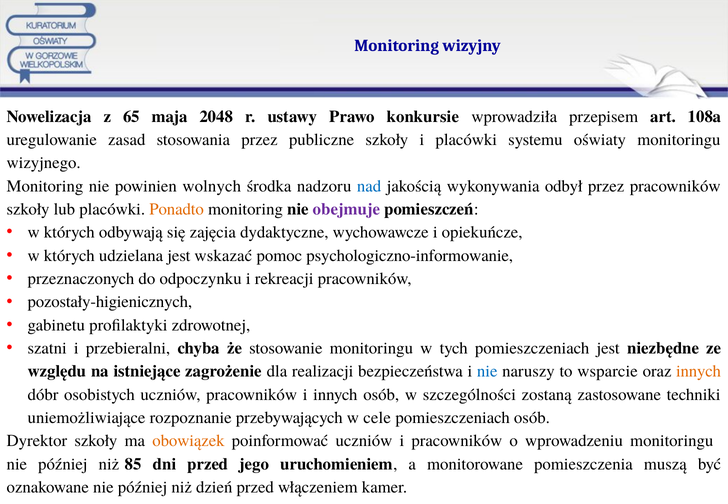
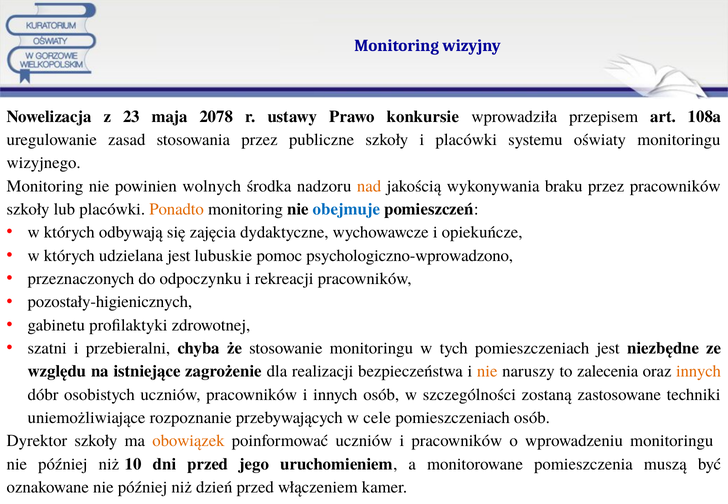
65: 65 -> 23 (131, 116)
2048: 2048 -> 2078 (216, 116)
nad colour: blue -> orange (369, 186)
odbył: odbył -> braku (564, 186)
obejmuje colour: purple -> blue (347, 209)
wskazać: wskazać -> lubuskie (223, 256)
psychologiczno-informowanie: psychologiczno-informowanie -> psychologiczno-wprowadzono (410, 256)
nie colour: blue -> orange (487, 371)
wsparcie: wsparcie -> zalecenia (608, 371)
85: 85 -> 10 (133, 464)
